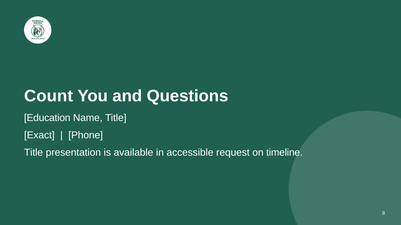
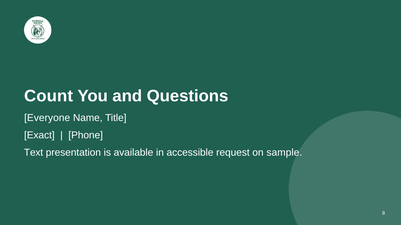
Education: Education -> Everyone (47, 118)
Title: Title -> Text (34, 153)
timeline: timeline -> sample (284, 153)
